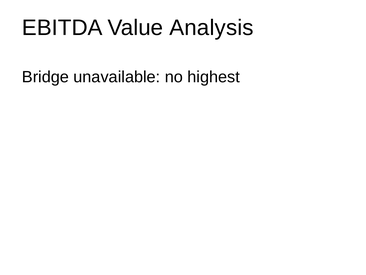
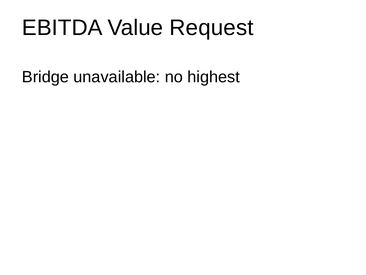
Analysis: Analysis -> Request (211, 28)
